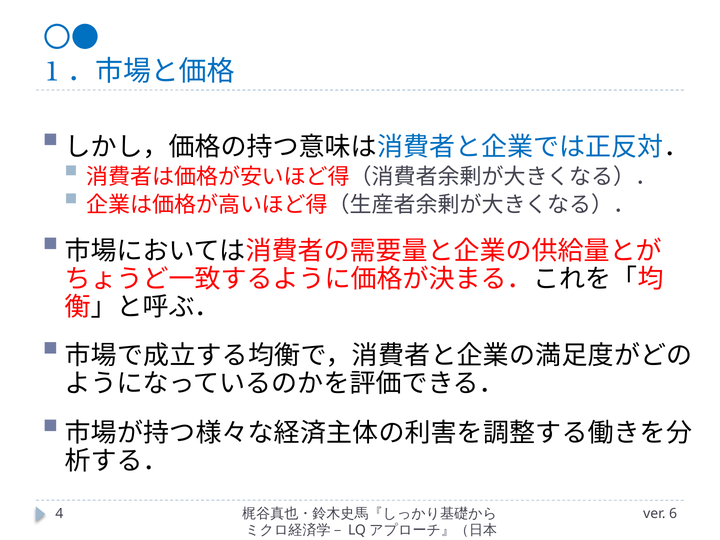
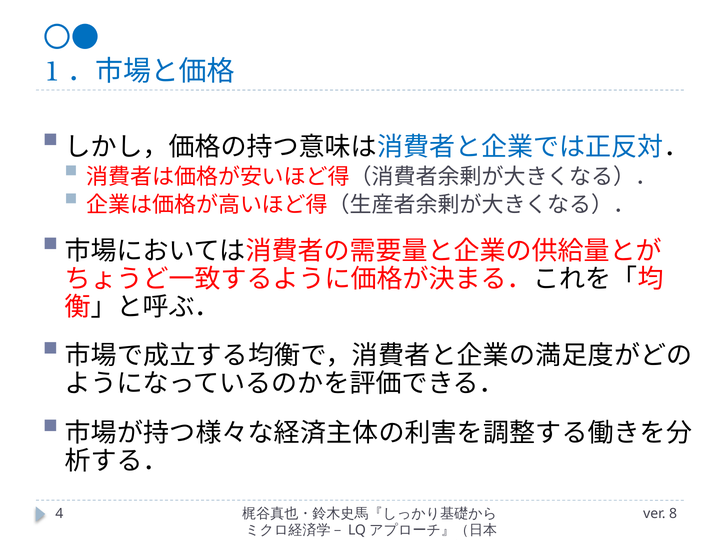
6: 6 -> 8 (673, 513)
